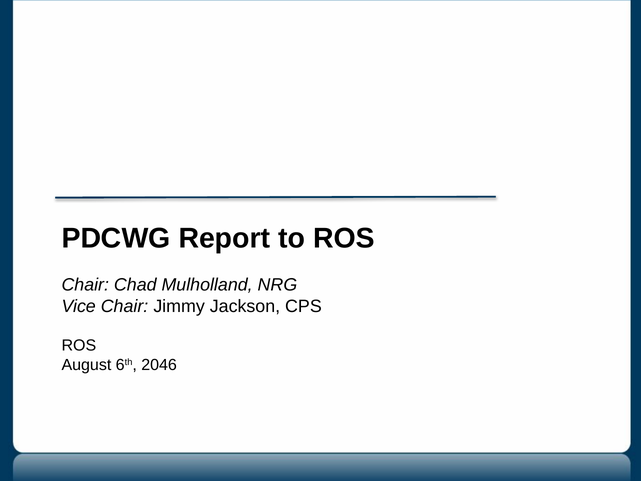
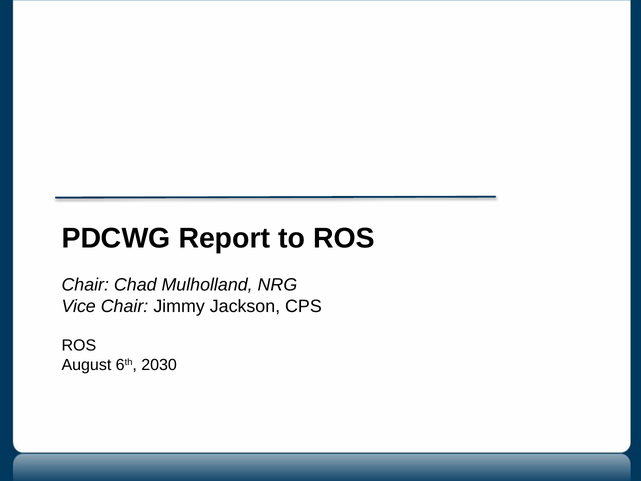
2046: 2046 -> 2030 (159, 365)
